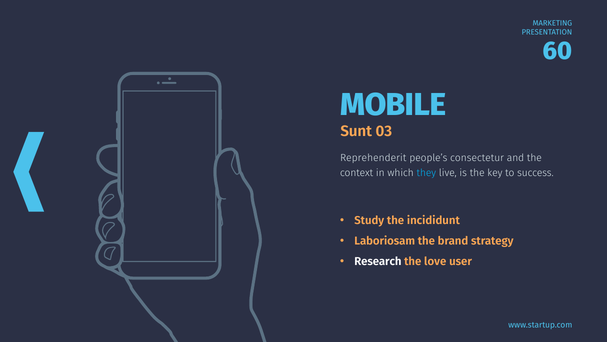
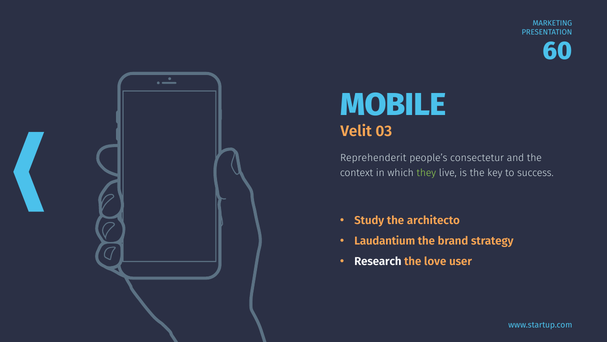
Sunt: Sunt -> Velit (356, 131)
they colour: light blue -> light green (426, 172)
incididunt: incididunt -> architecto (433, 220)
Laboriosam: Laboriosam -> Laudantium (385, 241)
